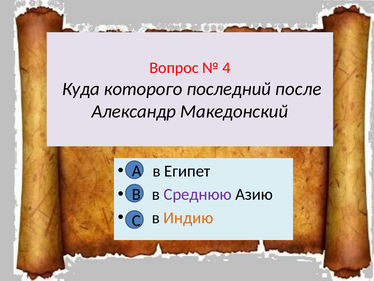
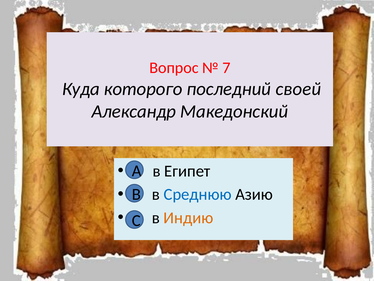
4: 4 -> 7 (226, 68)
после: после -> своей (298, 89)
Среднюю colour: purple -> blue (198, 194)
